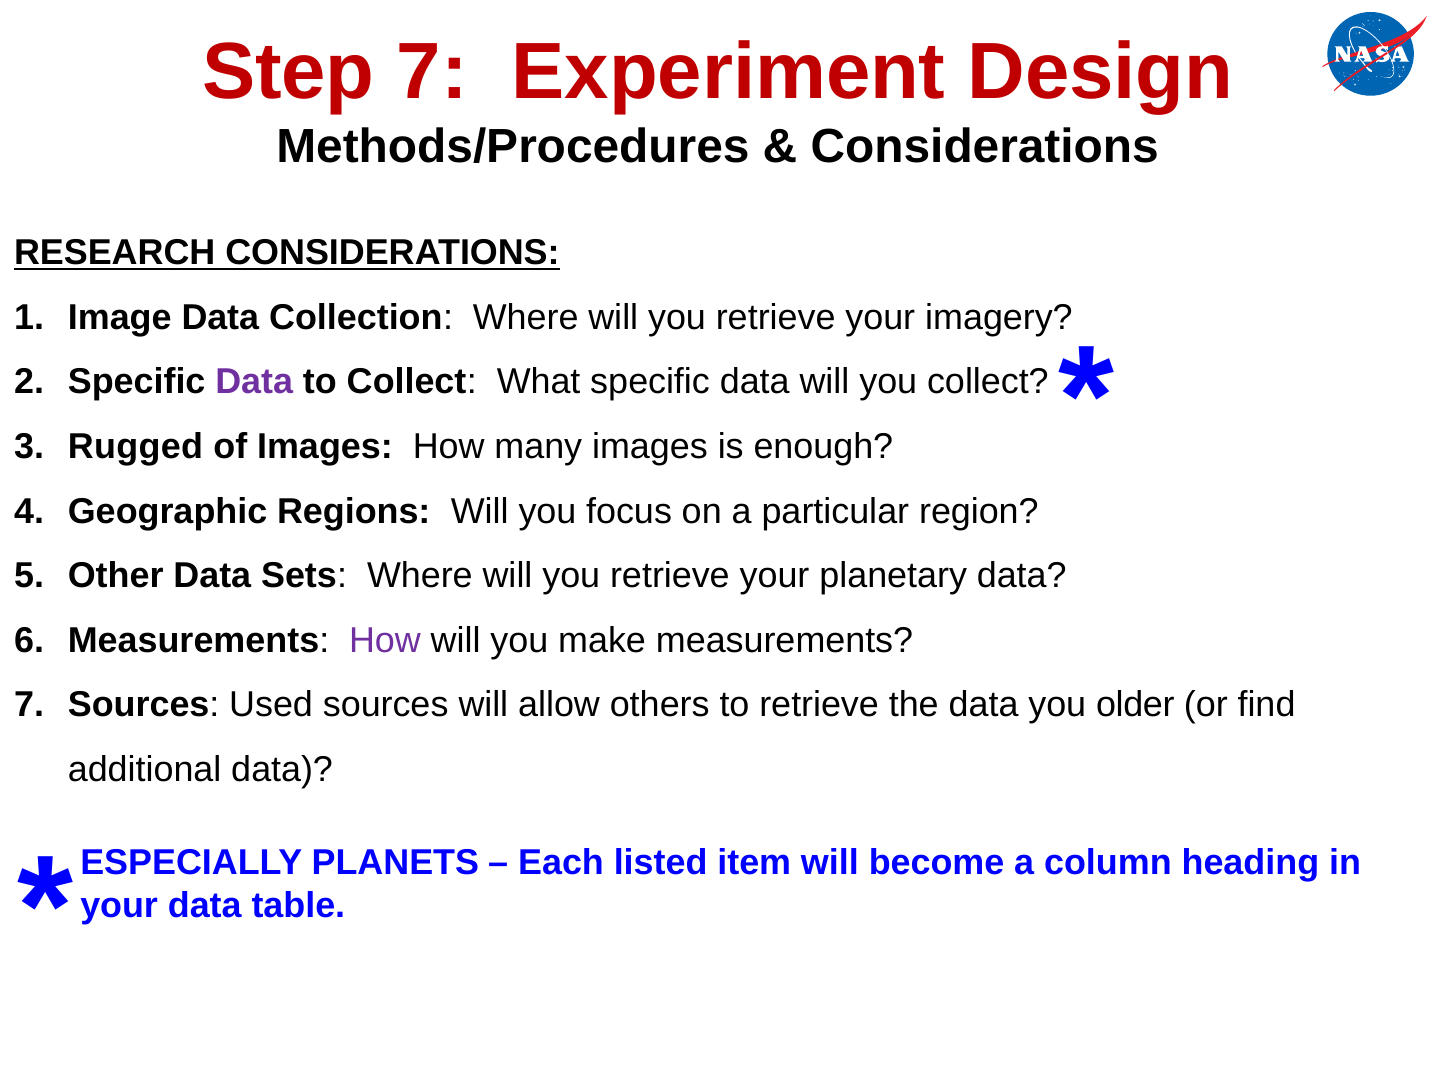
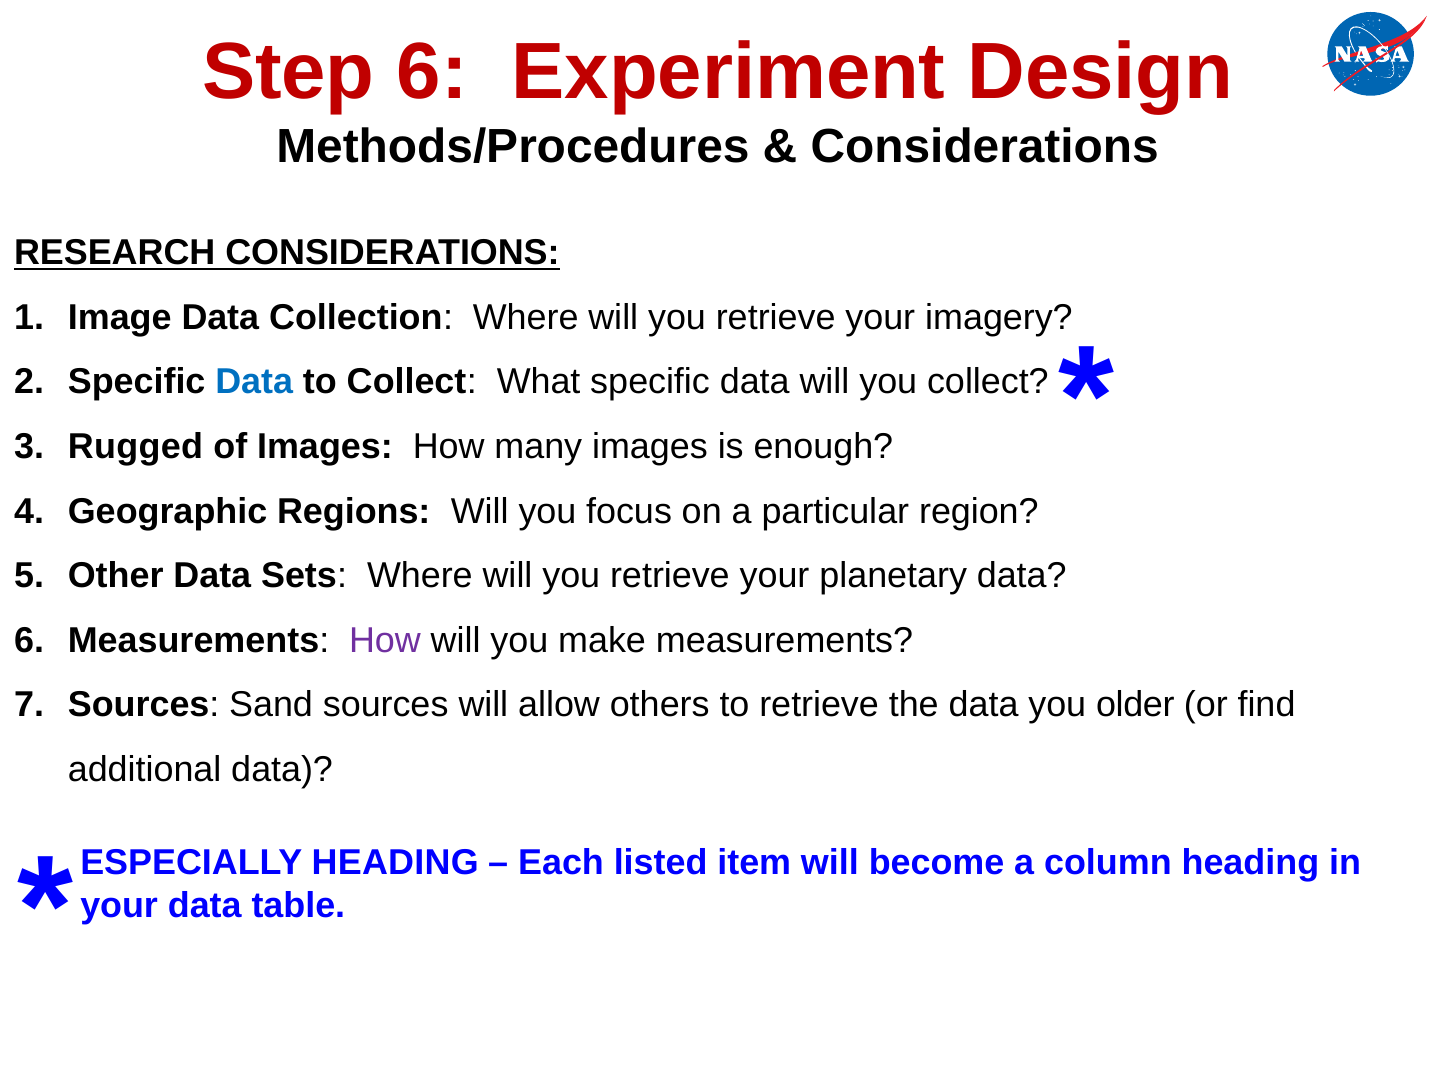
Step 7: 7 -> 6 (432, 72)
Data colour: purple -> blue (254, 382)
Used: Used -> Sand (271, 705)
ESPECIALLY PLANETS: PLANETS -> HEADING (395, 863)
